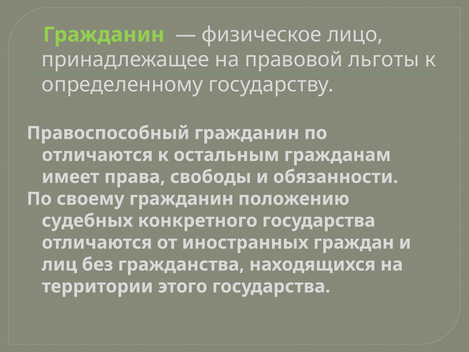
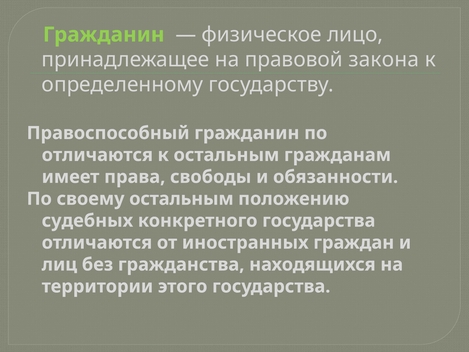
льготы: льготы -> закона (384, 60)
своему гражданин: гражданин -> остальным (181, 199)
